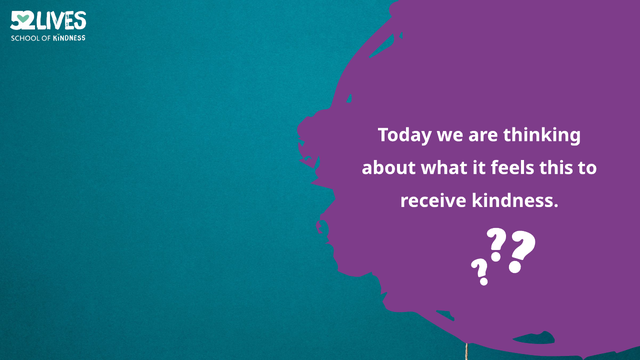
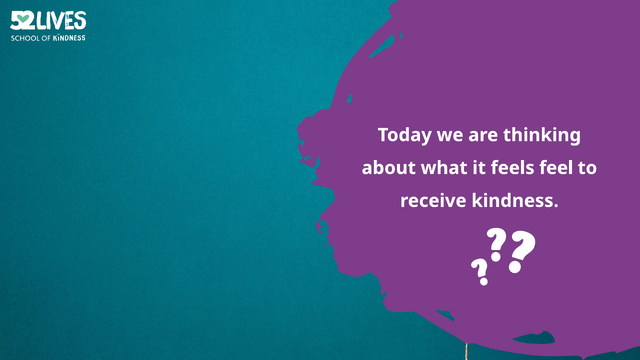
this: this -> feel (556, 168)
